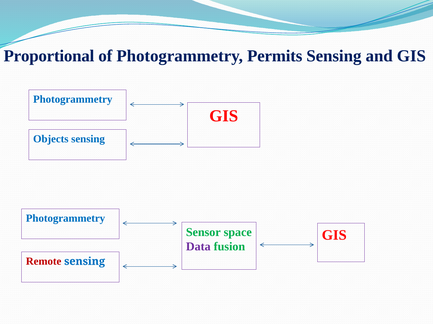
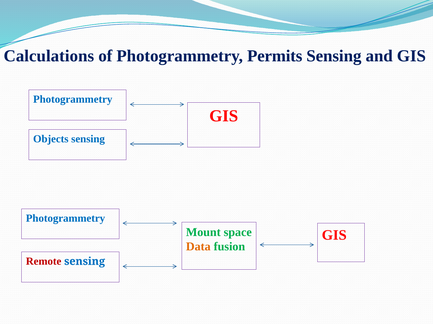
Proportional: Proportional -> Calculations (49, 56)
Sensor: Sensor -> Mount (203, 233)
Data colour: purple -> orange (198, 247)
